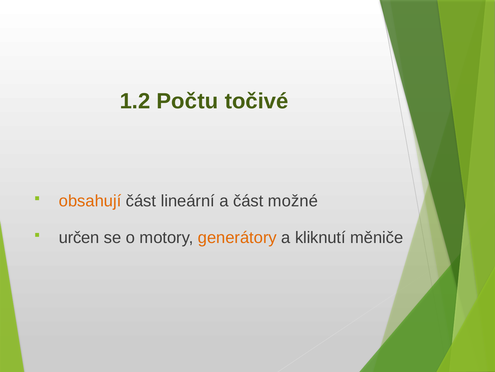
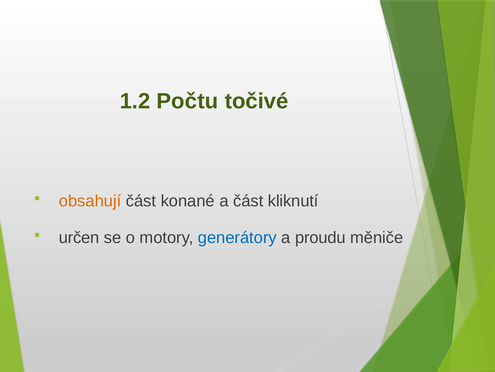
lineární: lineární -> konané (188, 201)
možné: možné -> kliknutí (293, 201)
generátory colour: orange -> blue (237, 237)
kliknutí: kliknutí -> proudu (320, 237)
